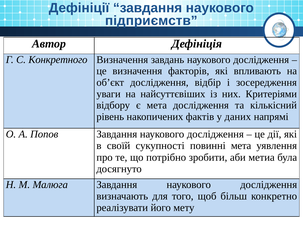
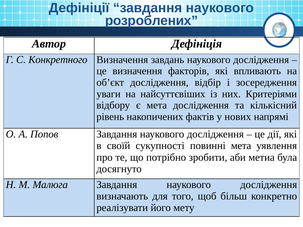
підприємств: підприємств -> розроблених (152, 21)
даних: даних -> нових (238, 117)
